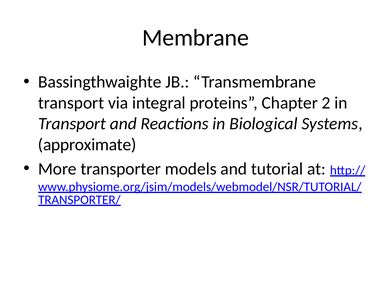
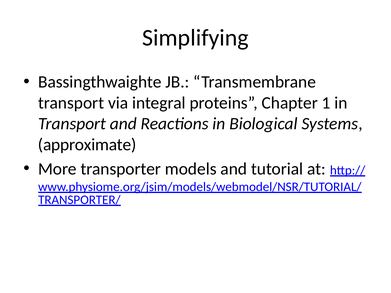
Membrane: Membrane -> Simplifying (195, 38)
2: 2 -> 1 (326, 103)
